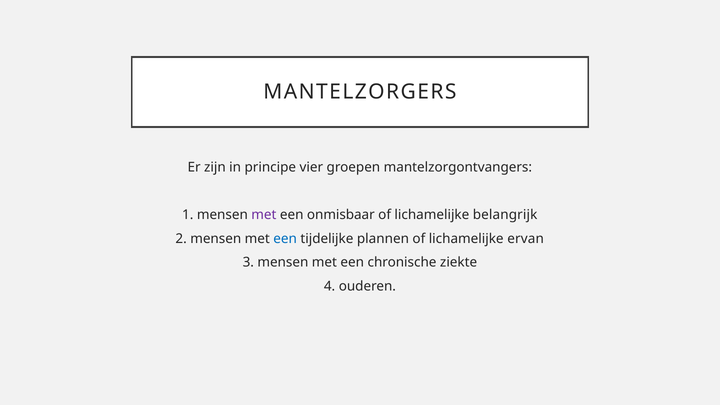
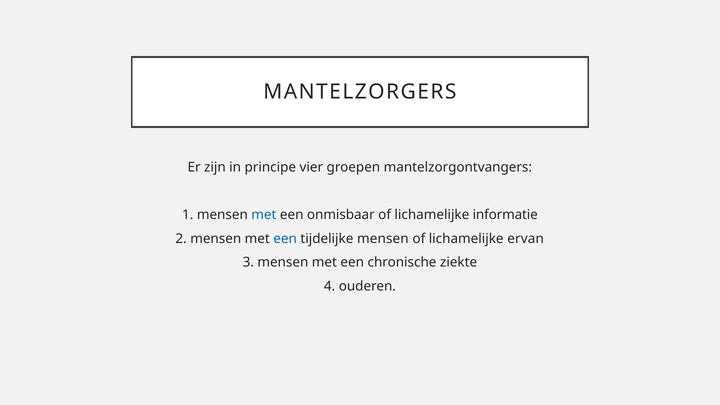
met colour: purple -> blue (264, 215)
belangrijk: belangrijk -> informatie (505, 215)
tijdelijke plannen: plannen -> mensen (383, 239)
